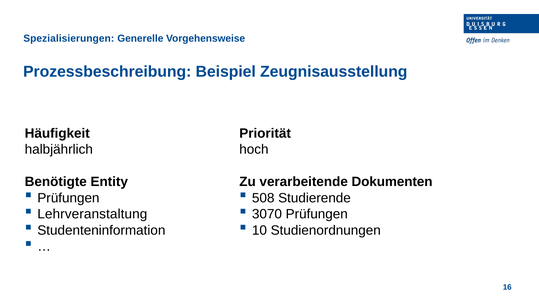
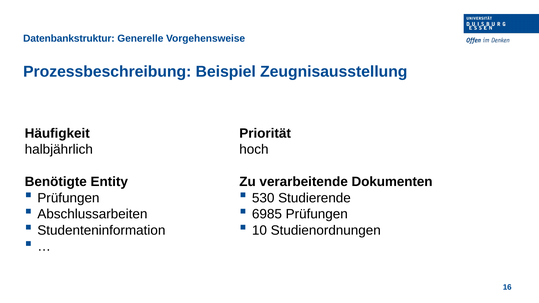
Spezialisierungen: Spezialisierungen -> Datenbankstruktur (69, 38)
508: 508 -> 530 (263, 198)
Lehrveranstaltung: Lehrveranstaltung -> Abschlussarbeiten (92, 214)
3070: 3070 -> 6985 (267, 214)
